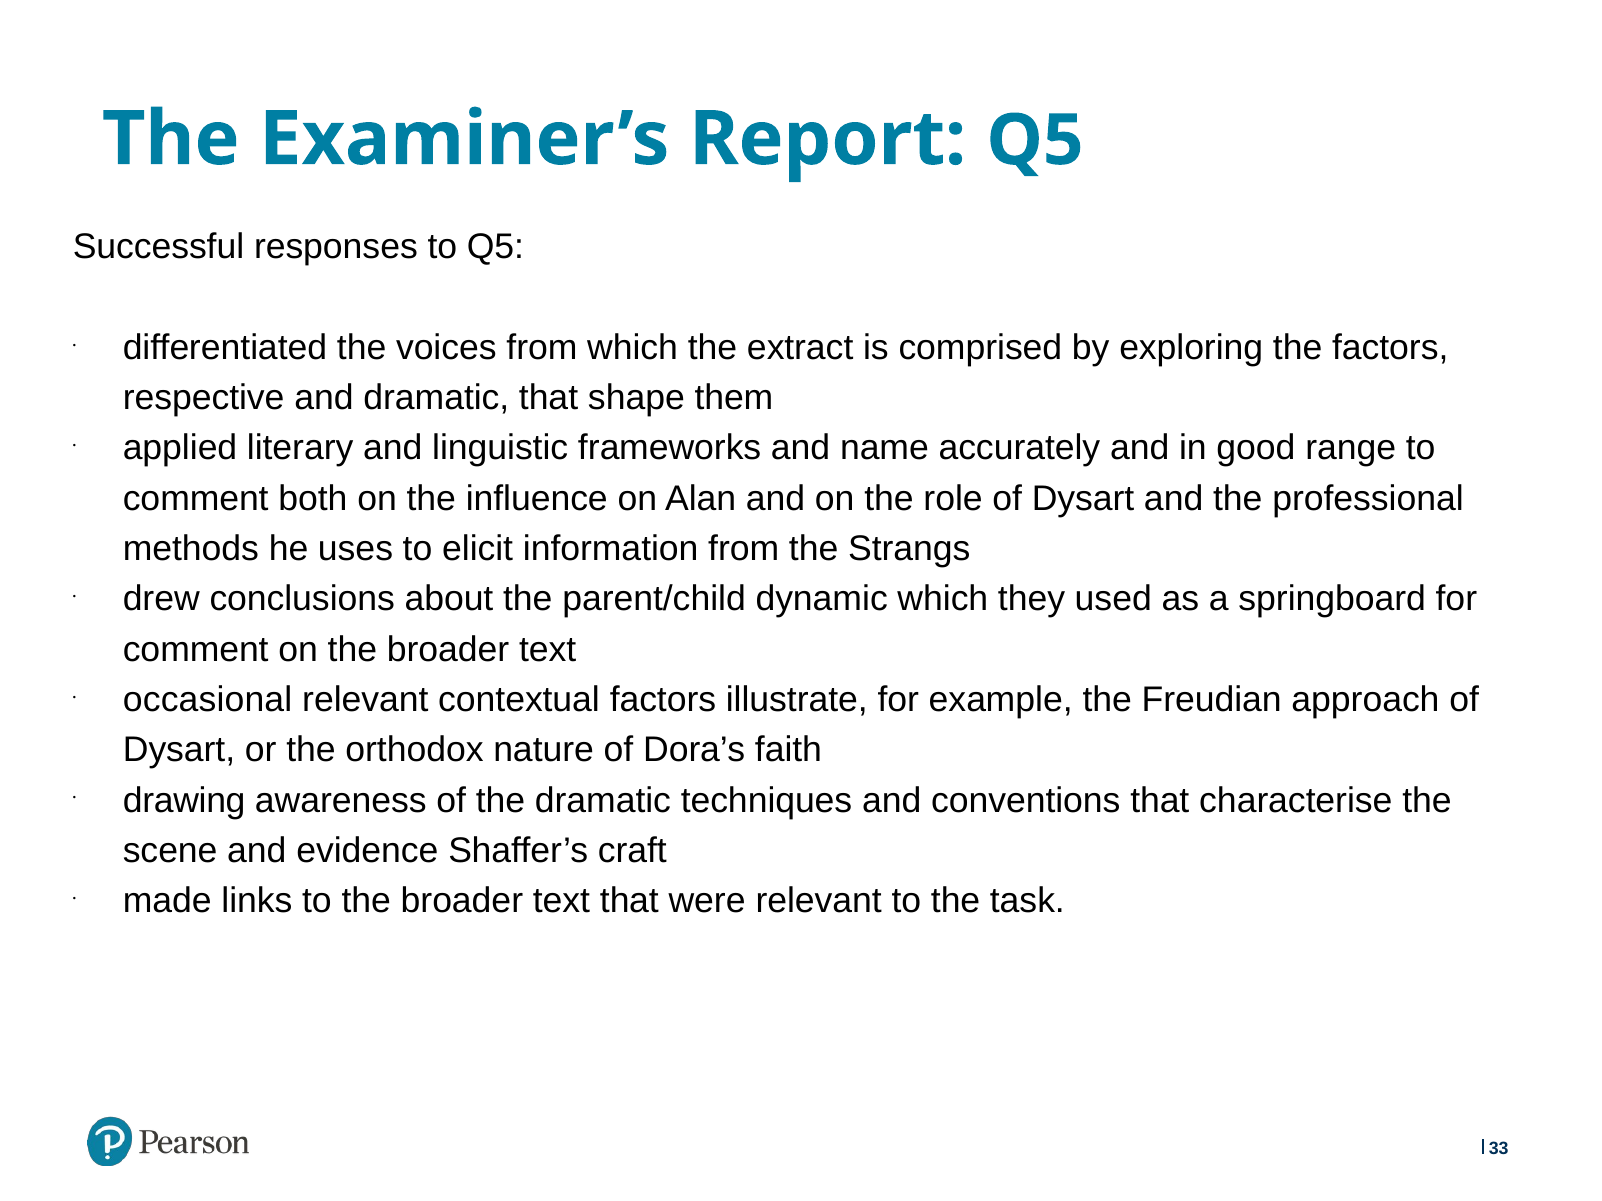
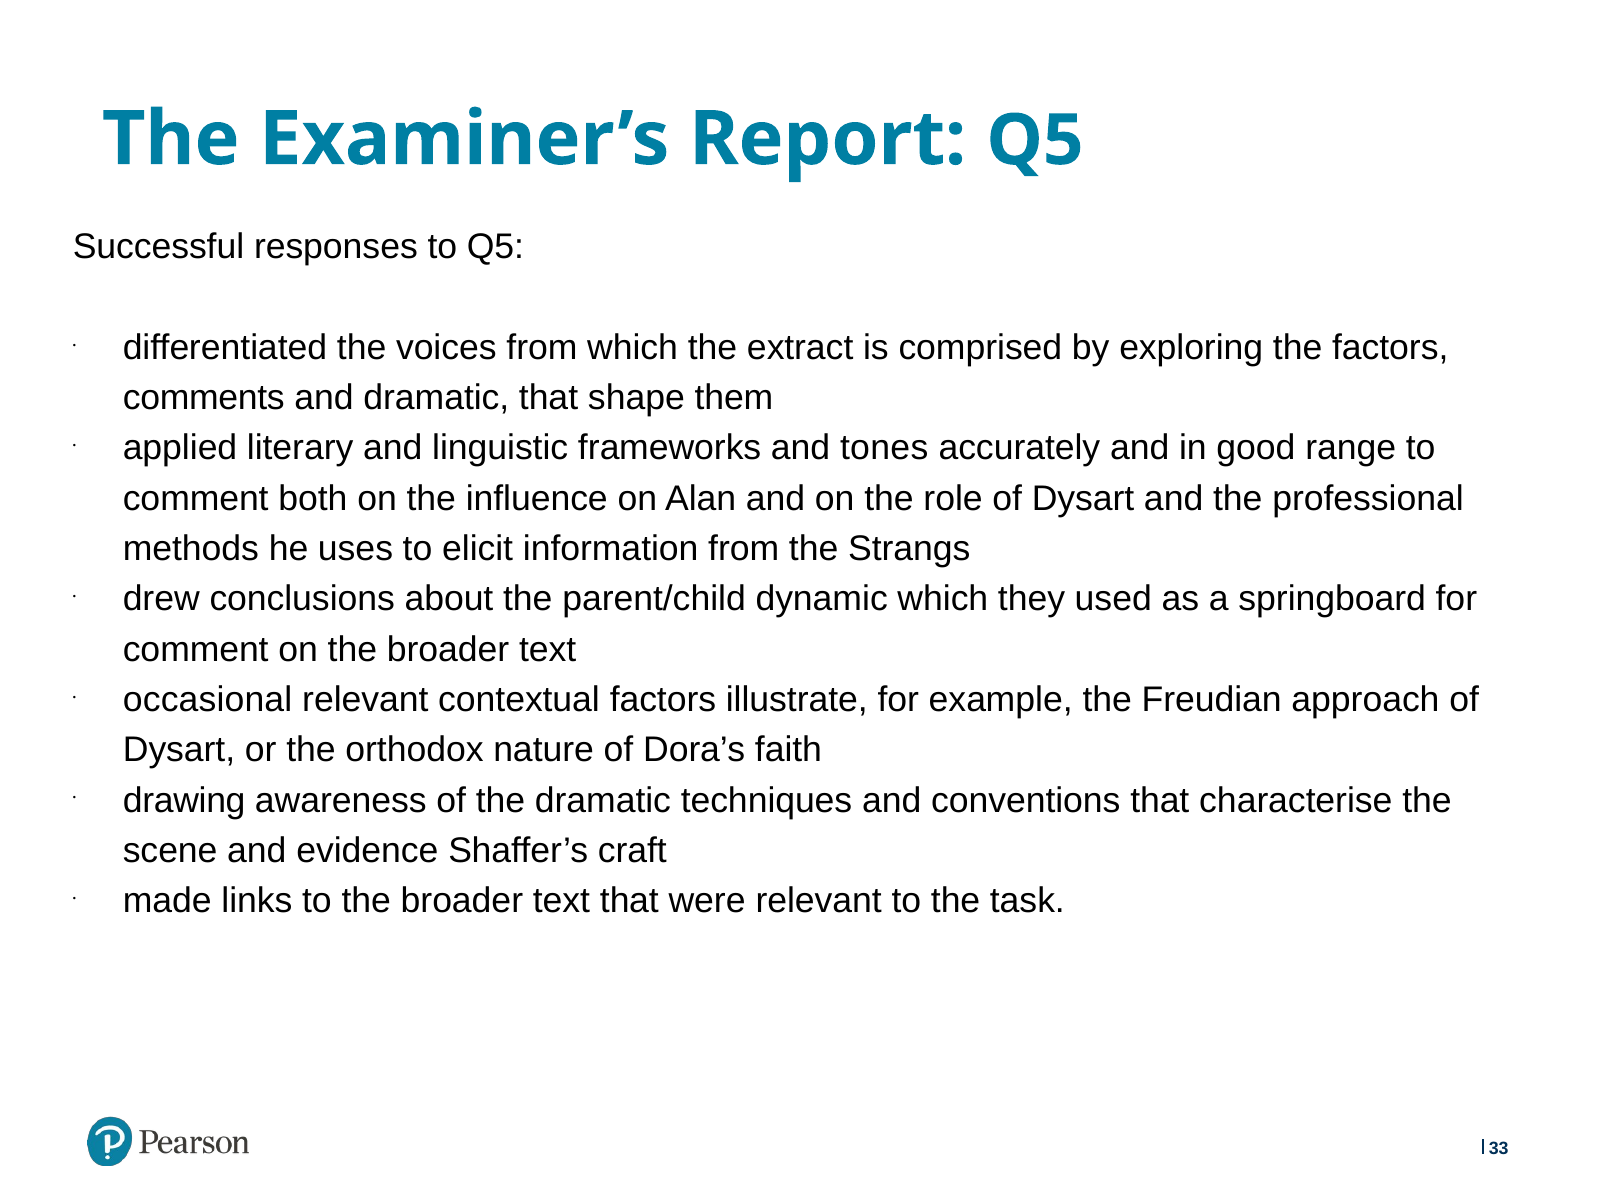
respective: respective -> comments (204, 398)
name: name -> tones (884, 448)
